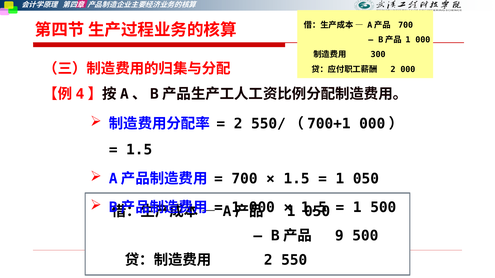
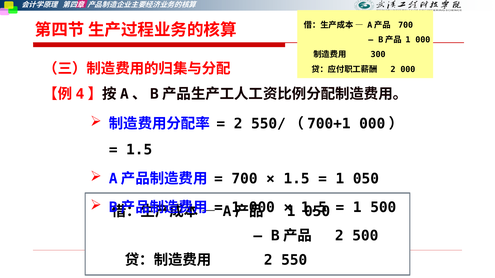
9: 9 -> 2 (339, 236)
